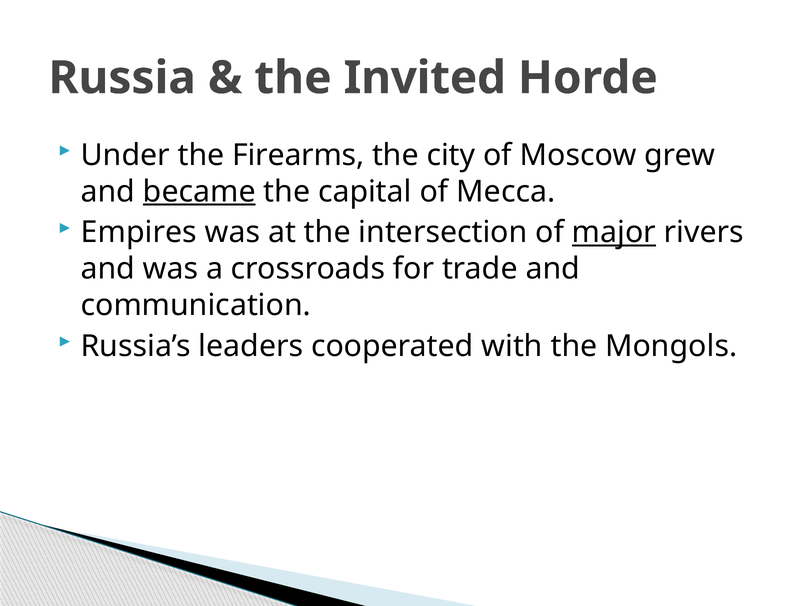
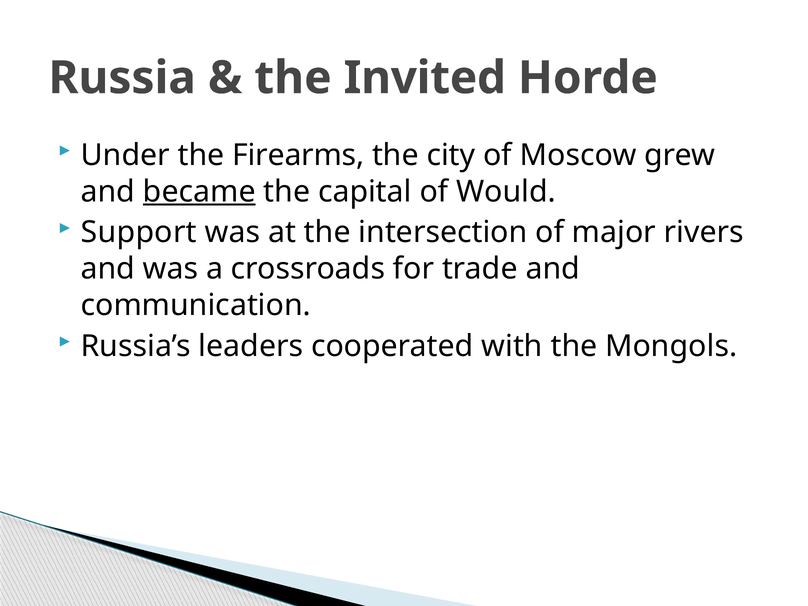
Mecca: Mecca -> Would (506, 192)
Empires: Empires -> Support (139, 232)
major underline: present -> none (614, 232)
